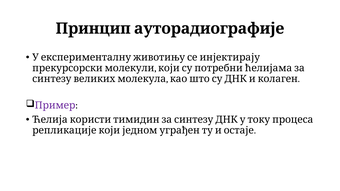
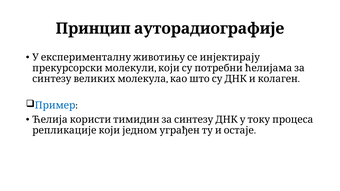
Пример colour: purple -> blue (55, 106)
